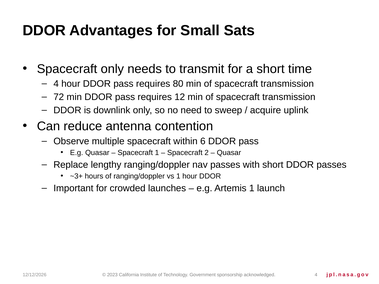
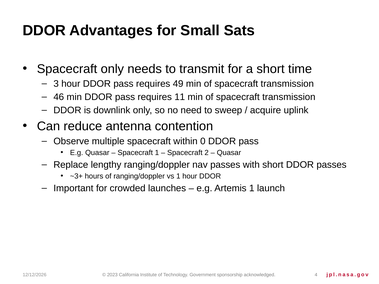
4: 4 -> 3 (56, 84)
80: 80 -> 49 (178, 84)
72: 72 -> 46 (59, 97)
12: 12 -> 11 (180, 97)
6: 6 -> 0 (203, 141)
